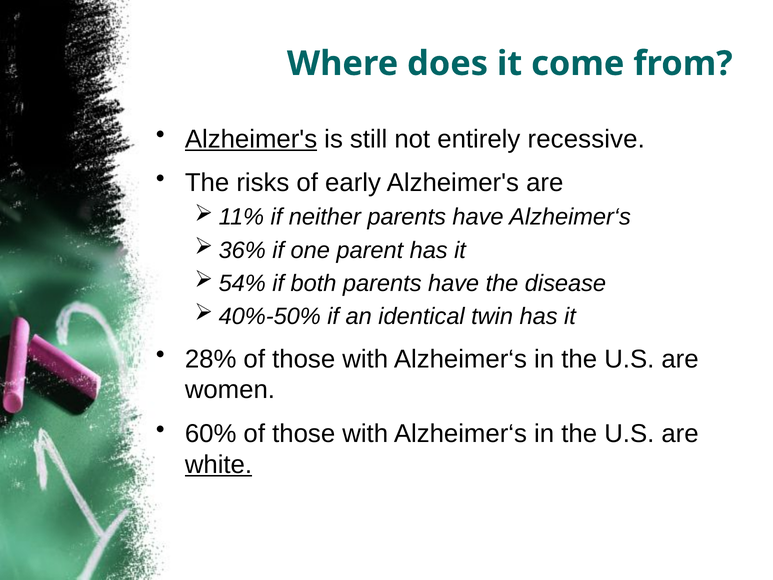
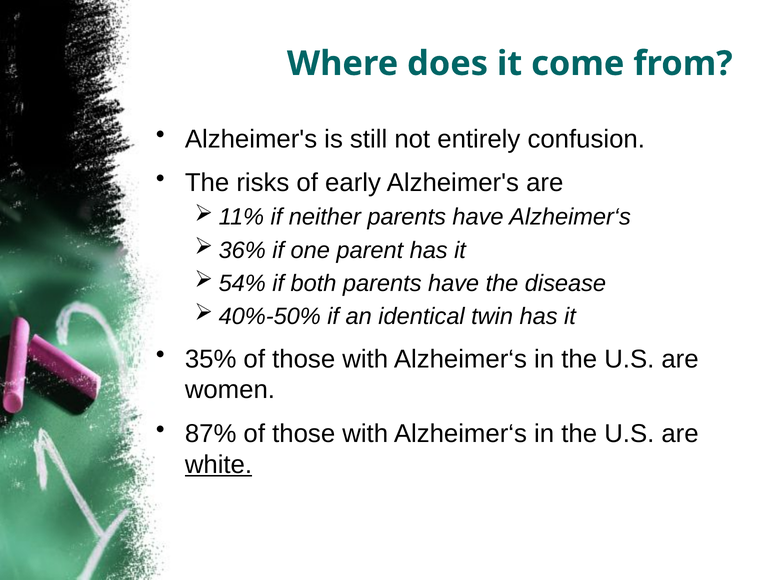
Alzheimer's underline: present -> none (251, 139)
recessive: recessive -> confusion (586, 139)
28%: 28% -> 35% (211, 359)
60%: 60% -> 87% (211, 434)
